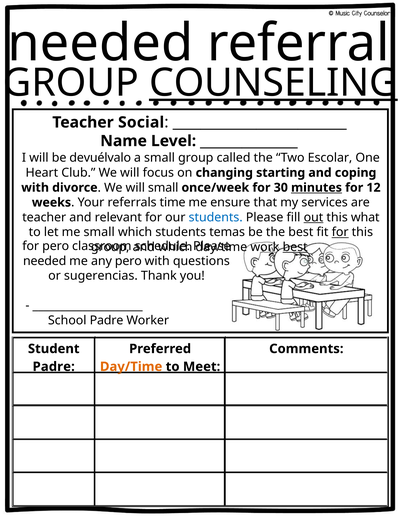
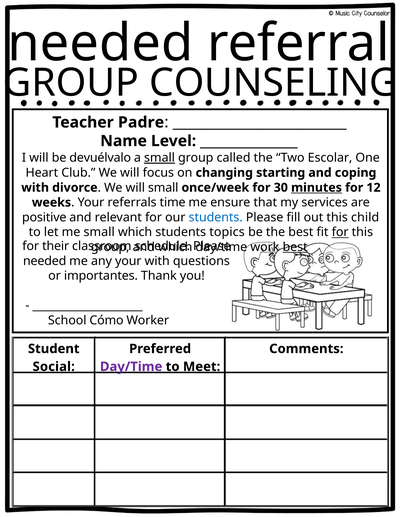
COUNSELING underline: present -> none (273, 83)
Social: Social -> Padre (141, 122)
small underline: none -> present (159, 158)
teacher: teacher -> positive (44, 218)
out underline: present -> none (313, 218)
what: what -> child (365, 218)
temas: temas -> topics (227, 233)
for pero: pero -> their (56, 246)
any pero: pero -> your (128, 261)
sugerencias: sugerencias -> importantes (101, 276)
School Padre: Padre -> Cómo (107, 321)
Padre: Padre -> Social (54, 367)
Day/Time colour: orange -> purple (131, 367)
